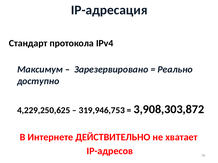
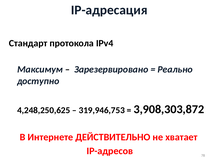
4,229,250,625: 4,229,250,625 -> 4,248,250,625 (44, 111)
